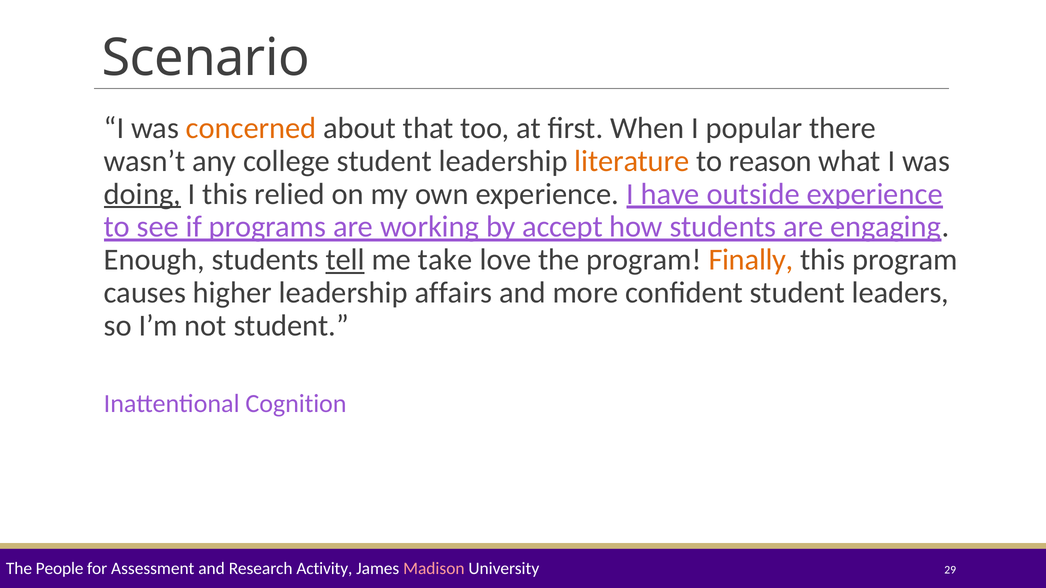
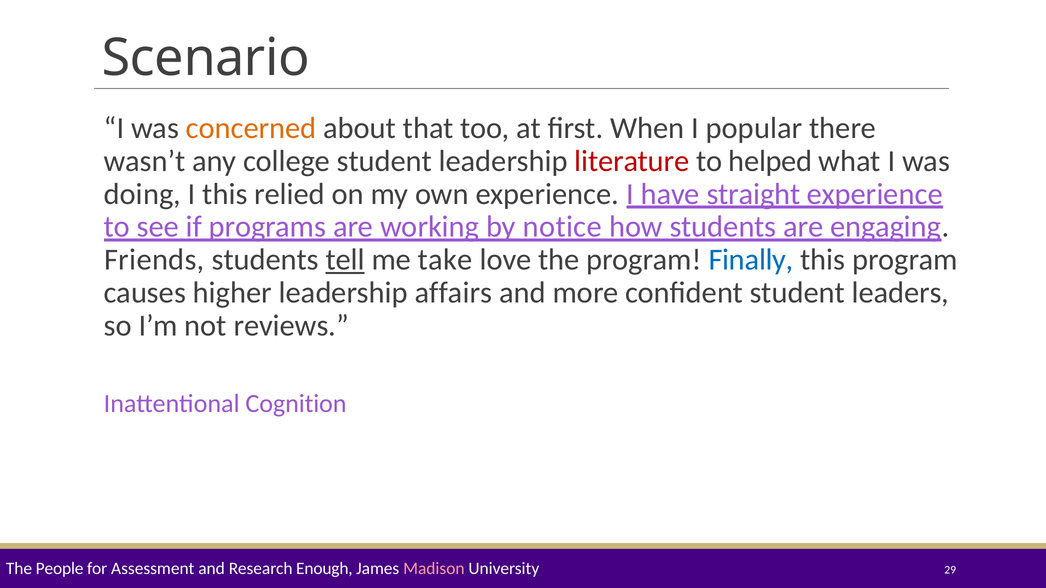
literature colour: orange -> red (632, 161)
reason: reason -> helped (770, 161)
doing underline: present -> none (142, 194)
outside: outside -> straight (753, 194)
accept: accept -> notice (562, 227)
Enough: Enough -> Friends (154, 260)
Finally colour: orange -> blue (751, 260)
not student: student -> reviews (291, 326)
Activity: Activity -> Enough (324, 569)
